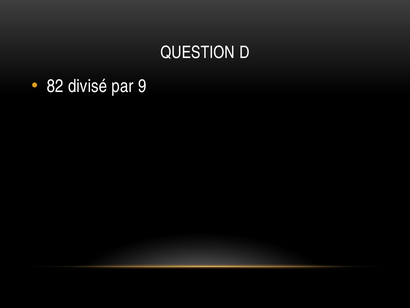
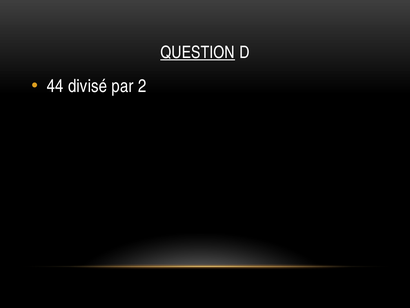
QUESTION underline: none -> present (198, 52)
82: 82 -> 44 (55, 86)
9: 9 -> 2 (142, 86)
